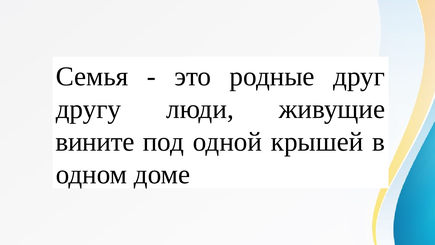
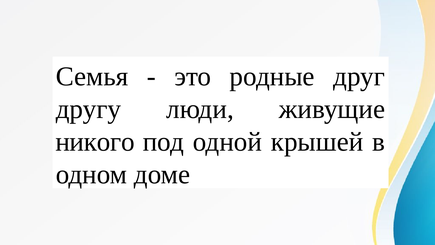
вините: вините -> никого (95, 142)
